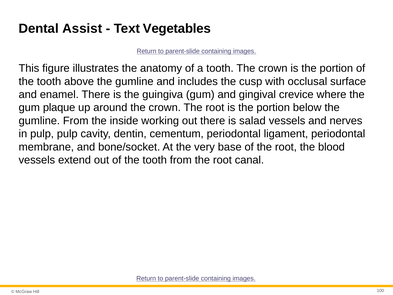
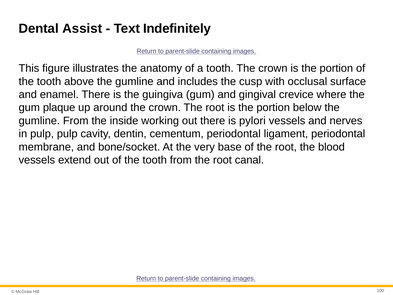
Vegetables: Vegetables -> Indefinitely (177, 29)
salad: salad -> pylori (252, 121)
